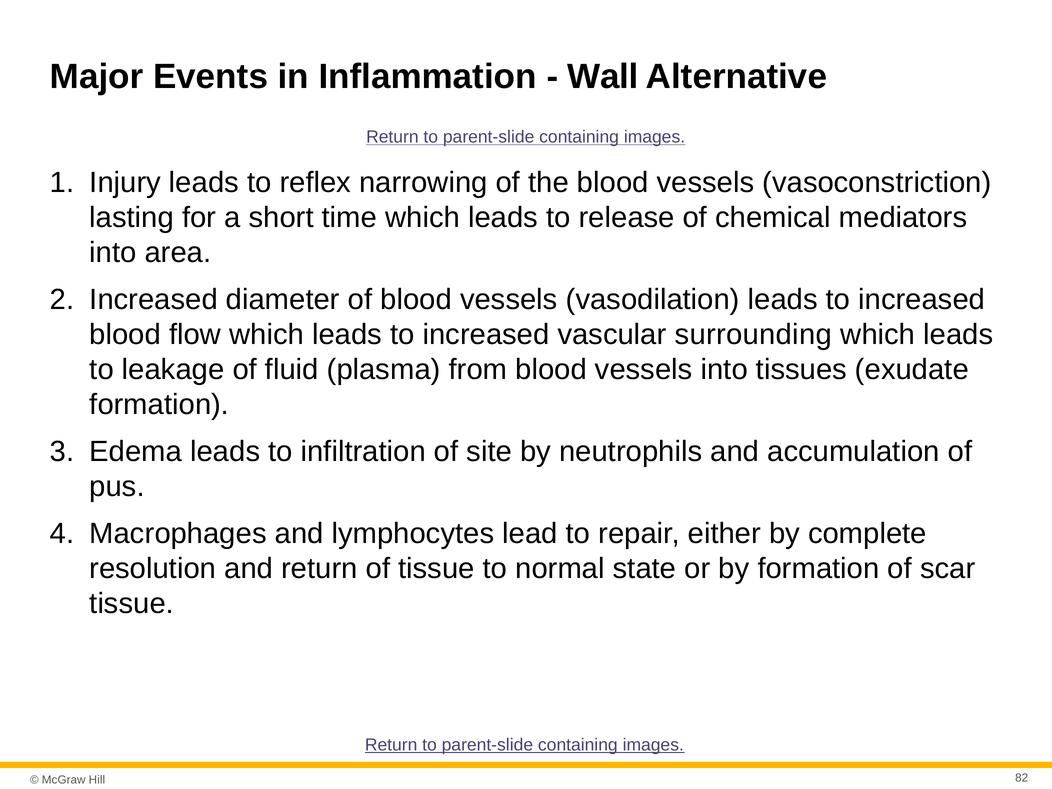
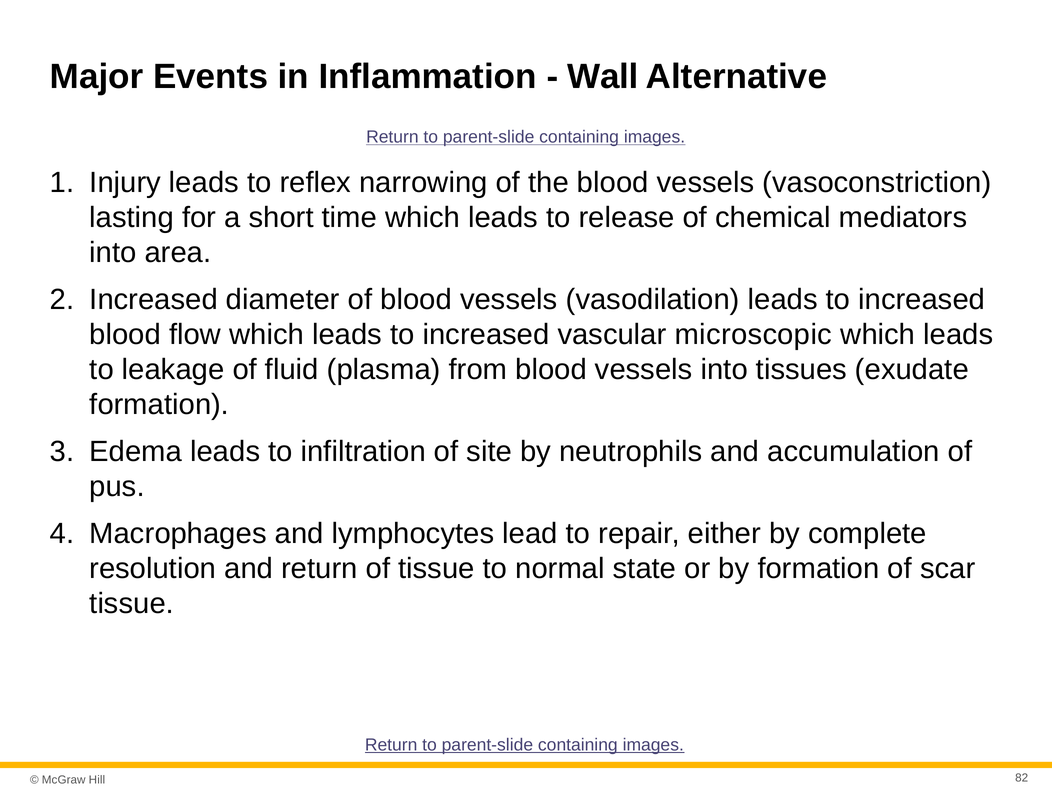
surrounding: surrounding -> microscopic (753, 335)
